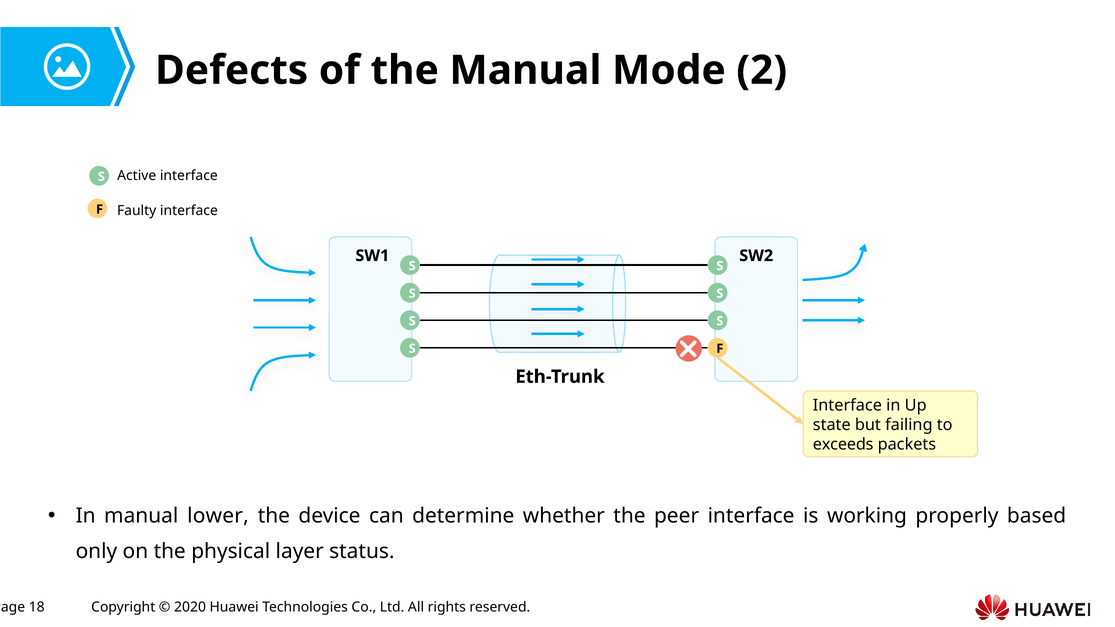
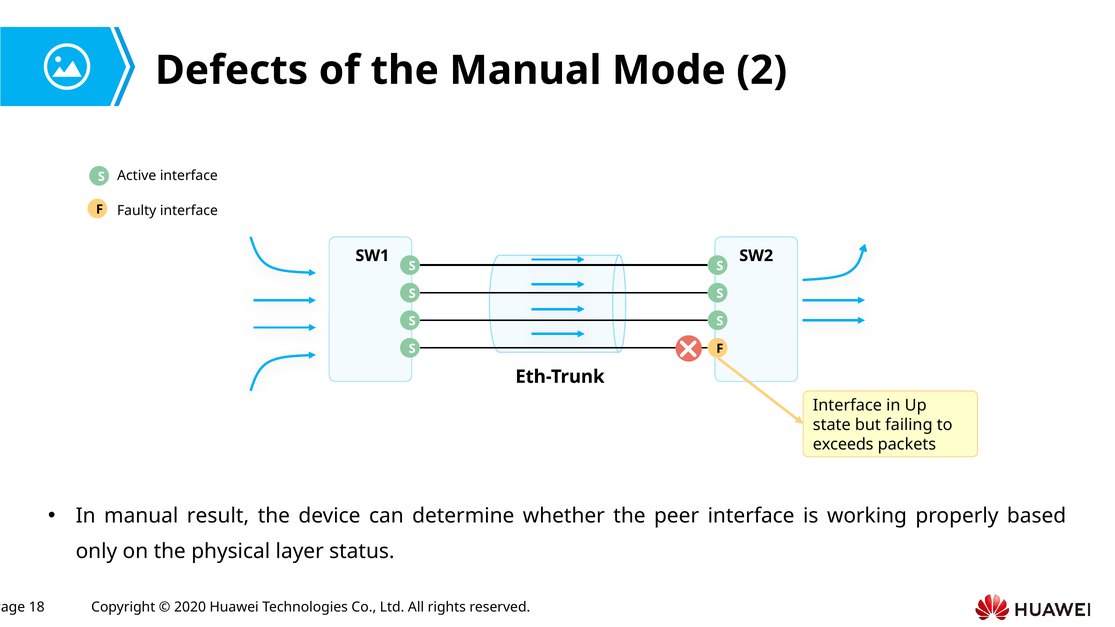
lower: lower -> result (218, 516)
